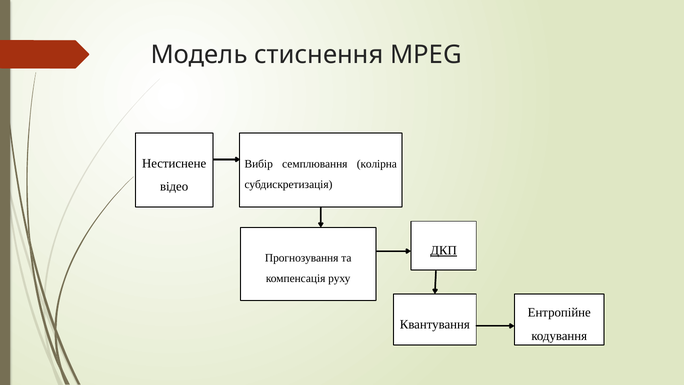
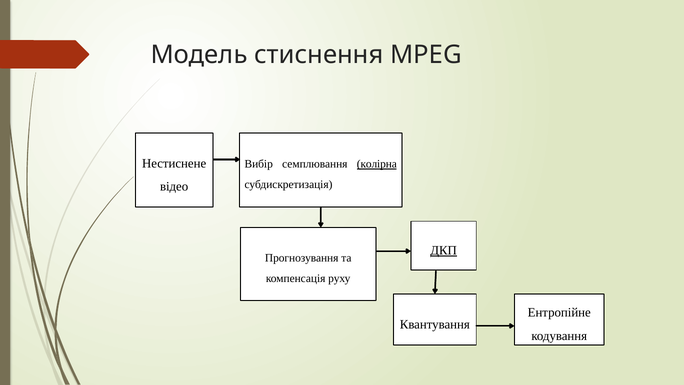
колірна underline: none -> present (377, 164)
